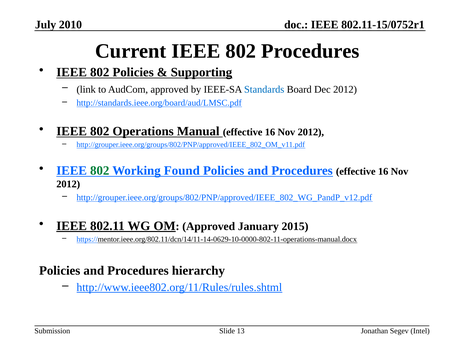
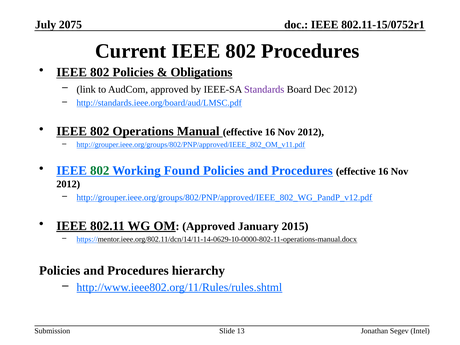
2010: 2010 -> 2075 (70, 25)
Supporting: Supporting -> Obligations (201, 72)
Standards colour: blue -> purple (264, 89)
